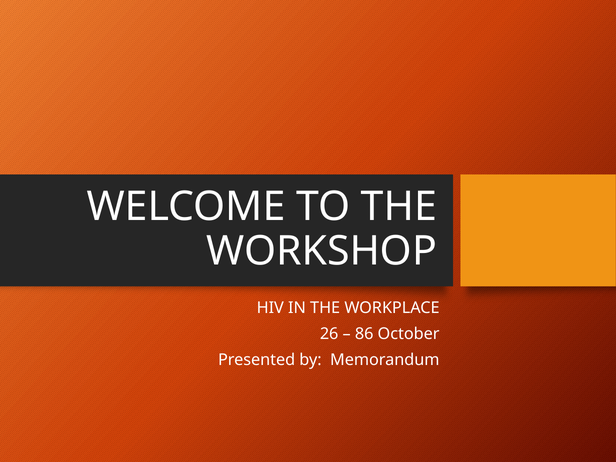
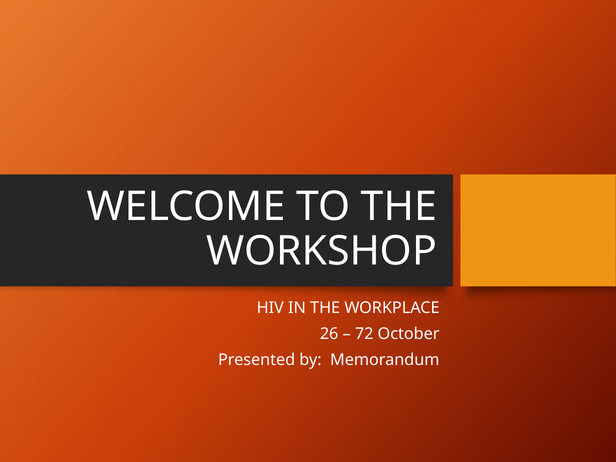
86: 86 -> 72 (364, 334)
